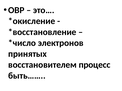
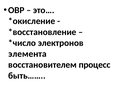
принятых: принятых -> элемента (27, 54)
